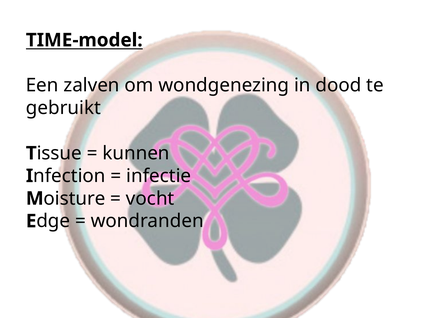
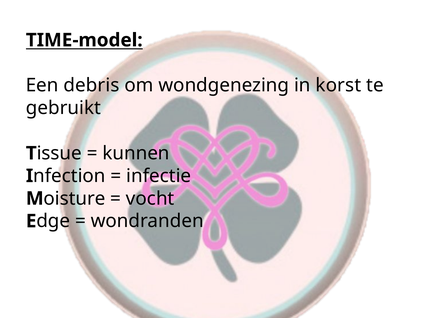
zalven: zalven -> debris (92, 85)
dood: dood -> korst (338, 85)
